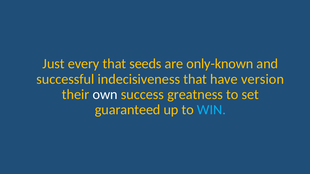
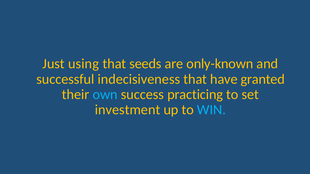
every: every -> using (83, 64)
version: version -> granted (263, 79)
own colour: white -> light blue (105, 95)
greatness: greatness -> practicing (195, 95)
guaranteed: guaranteed -> investment (128, 110)
